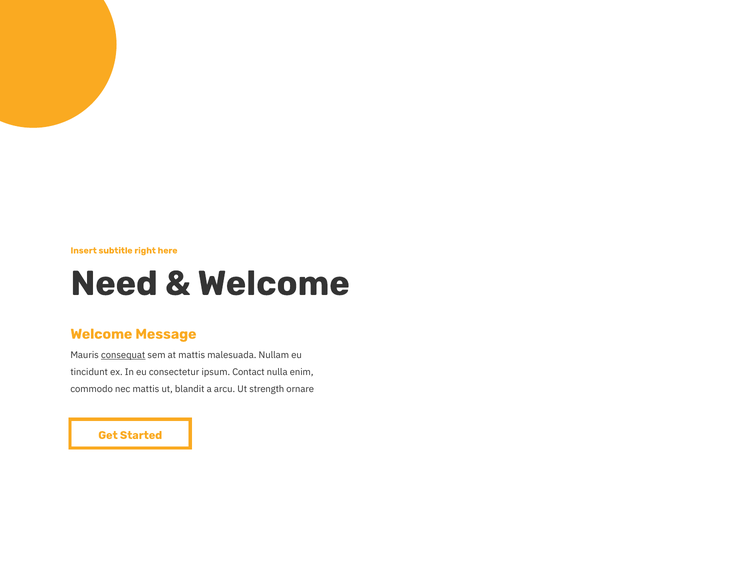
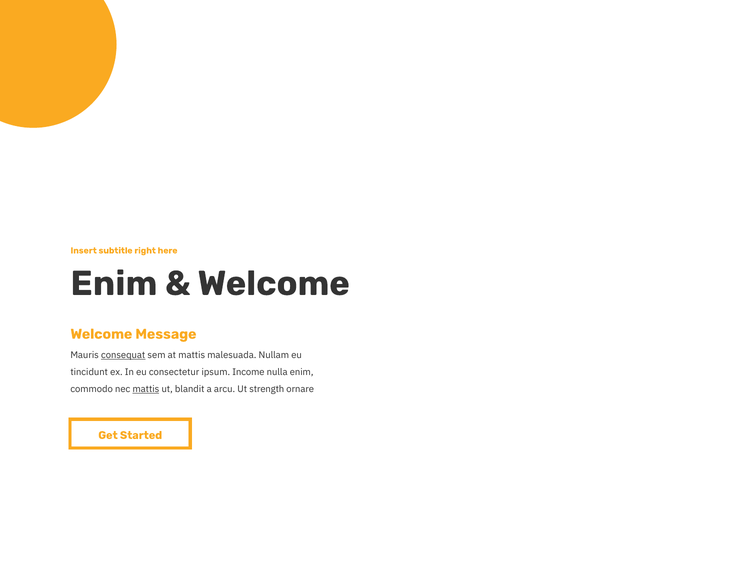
Need: Need -> Enim (114, 283)
Contact: Contact -> Income (248, 372)
mattis underline: none -> present (146, 389)
